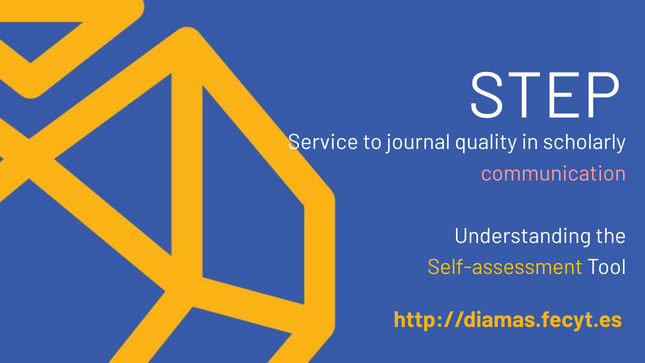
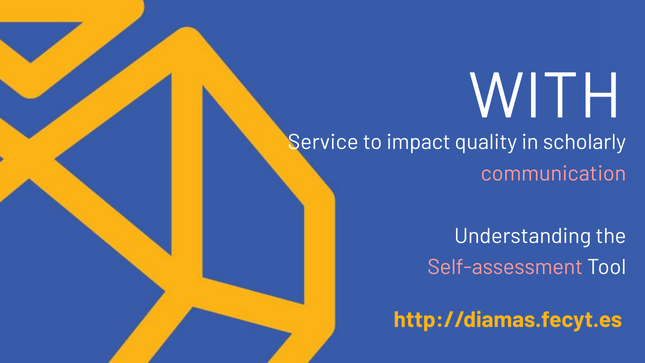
STEP: STEP -> WITH (545, 96)
journal: journal -> impact (419, 142)
Self-assessment colour: yellow -> pink (505, 267)
